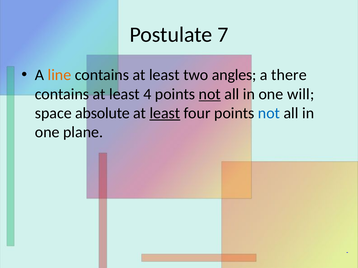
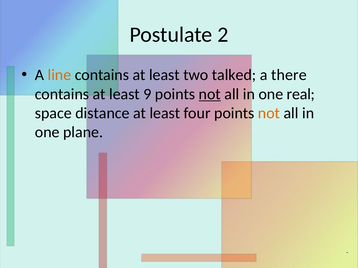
7: 7 -> 2 (223, 35)
angles: angles -> talked (234, 75)
4: 4 -> 9 (147, 94)
will: will -> real (301, 94)
absolute: absolute -> distance (102, 113)
least underline: present -> none (165, 113)
not colour: blue -> orange (269, 113)
